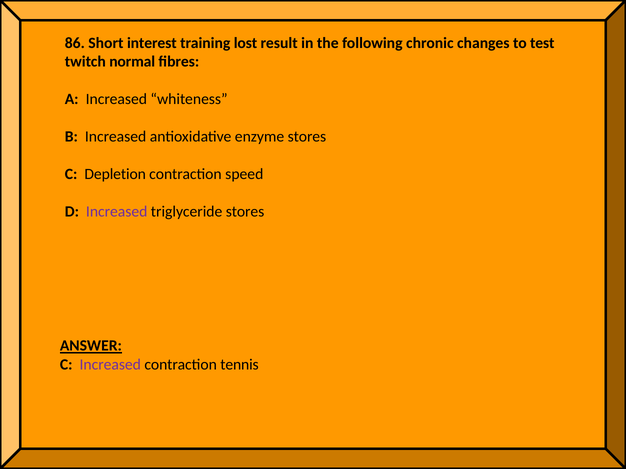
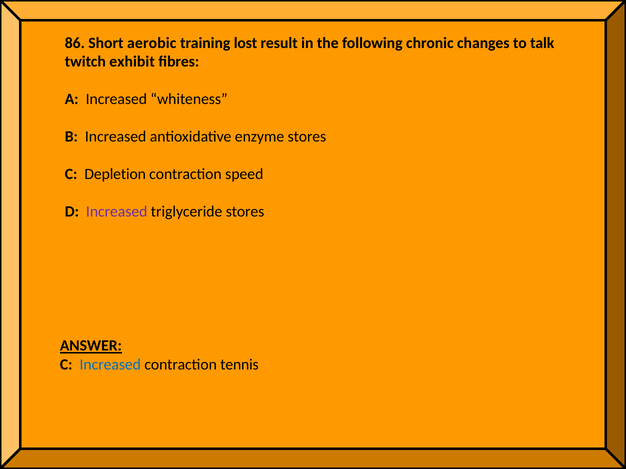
interest: interest -> aerobic (152, 43)
test: test -> talk (542, 43)
normal: normal -> exhibit (132, 62)
Increased colour: purple -> blue (110, 365)
